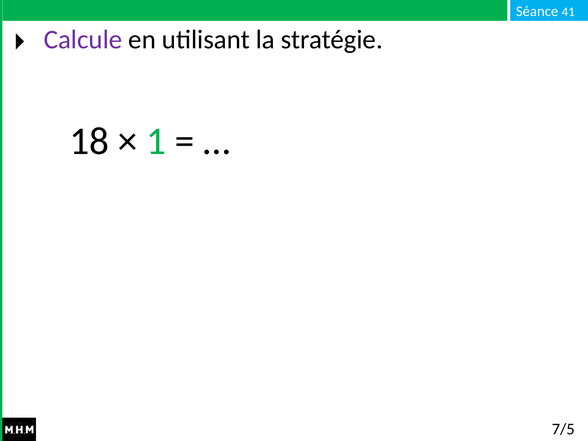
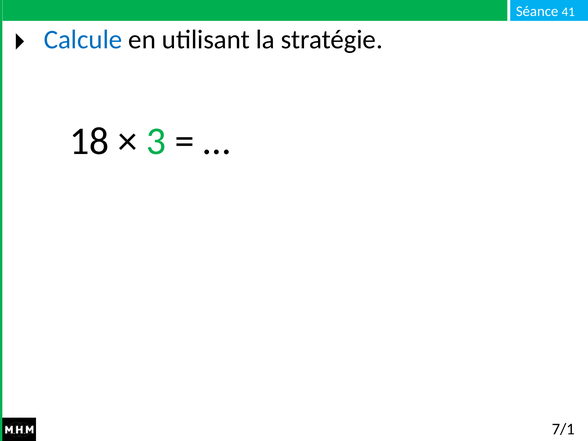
Calcule colour: purple -> blue (83, 40)
1: 1 -> 3 (156, 141)
7/5: 7/5 -> 7/1 (563, 429)
